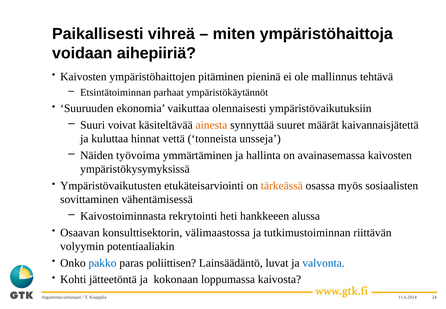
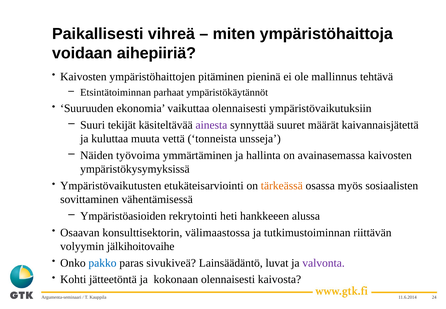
voivat: voivat -> tekijät (122, 125)
ainesta colour: orange -> purple (211, 125)
hinnat: hinnat -> muuta (145, 139)
Kaivostoiminnasta: Kaivostoiminnasta -> Ympäristöasioiden (123, 216)
potentiaaliakin: potentiaaliakin -> jälkihoitovaihe (141, 246)
poliittisen: poliittisen -> sivukiveä (171, 263)
valvonta colour: blue -> purple (324, 263)
kokonaan loppumassa: loppumassa -> olennaisesti (228, 279)
